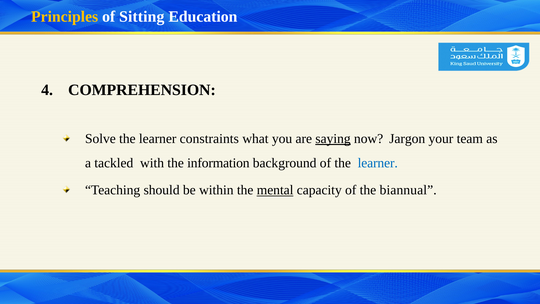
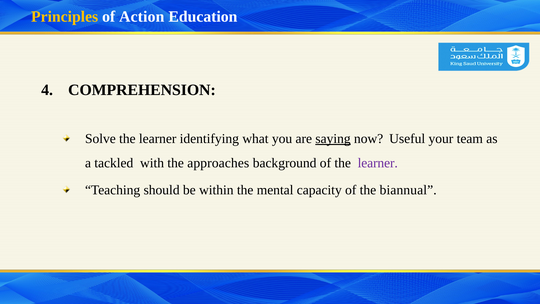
Sitting: Sitting -> Action (142, 17)
constraints: constraints -> identifying (209, 139)
Jargon: Jargon -> Useful (407, 139)
information: information -> approaches (218, 163)
learner colour: blue -> purple (378, 163)
mental underline: present -> none (275, 190)
